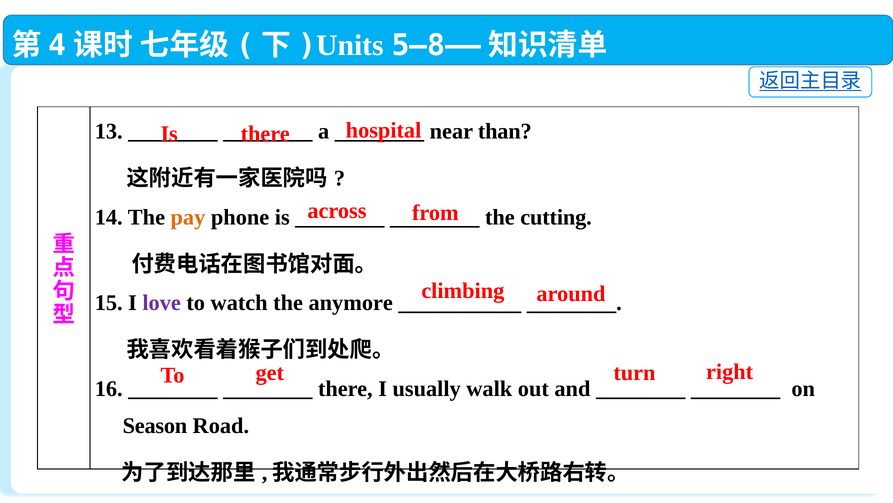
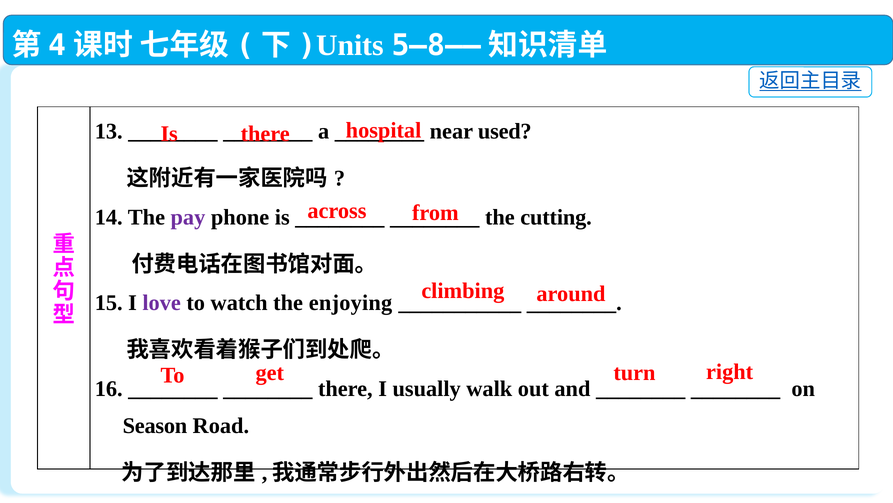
than: than -> used (505, 131)
pay colour: orange -> purple (188, 217)
anymore: anymore -> enjoying (351, 303)
